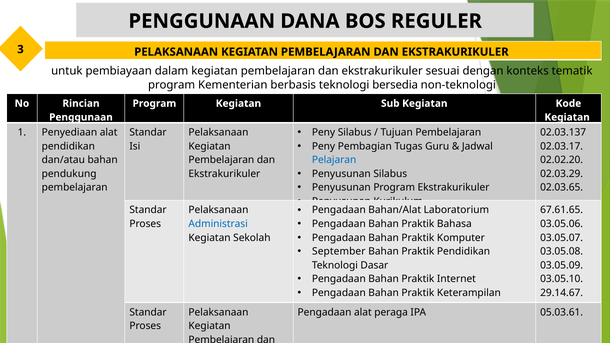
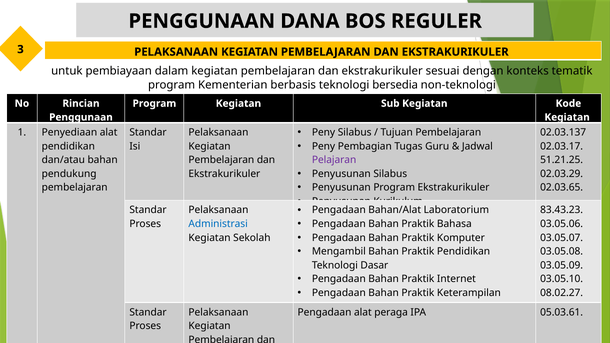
Pelajaran colour: blue -> purple (334, 160)
02.02.20: 02.02.20 -> 51.21.25 (562, 160)
67.61.65: 67.61.65 -> 83.43.23 (562, 210)
September: September -> Mengambil (339, 252)
29.14.67: 29.14.67 -> 08.02.27 (562, 293)
